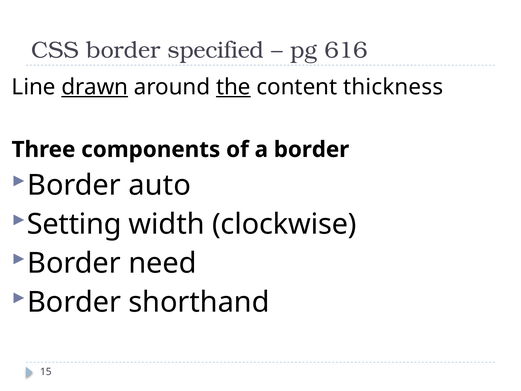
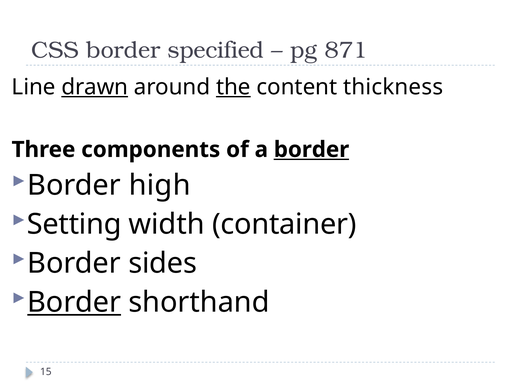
616: 616 -> 871 (346, 50)
border underline: none -> present (312, 149)
auto: auto -> high (160, 185)
clockwise: clockwise -> container (284, 224)
need: need -> sides (163, 263)
Border underline: none -> present (74, 302)
